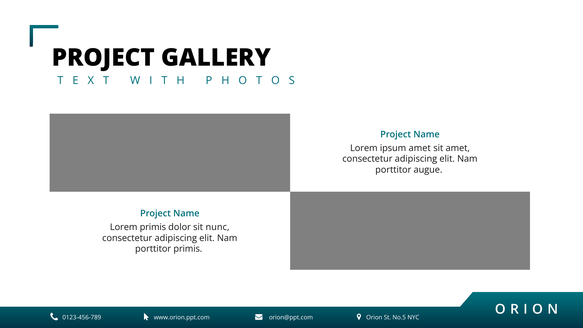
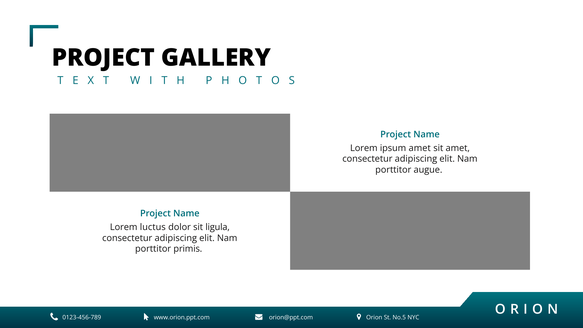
Lorem primis: primis -> luctus (153, 227)
nunc: nunc -> ligula (218, 227)
